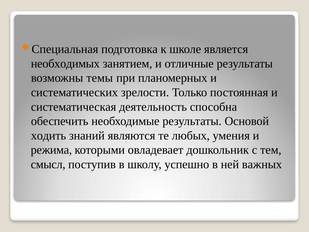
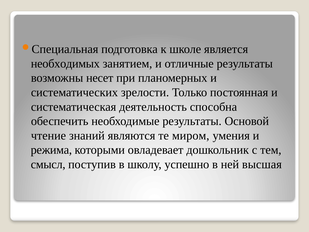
темы: темы -> несет (100, 78)
ходить: ходить -> чтение (48, 135)
любых: любых -> миром (191, 135)
важных: важных -> высшая (262, 164)
